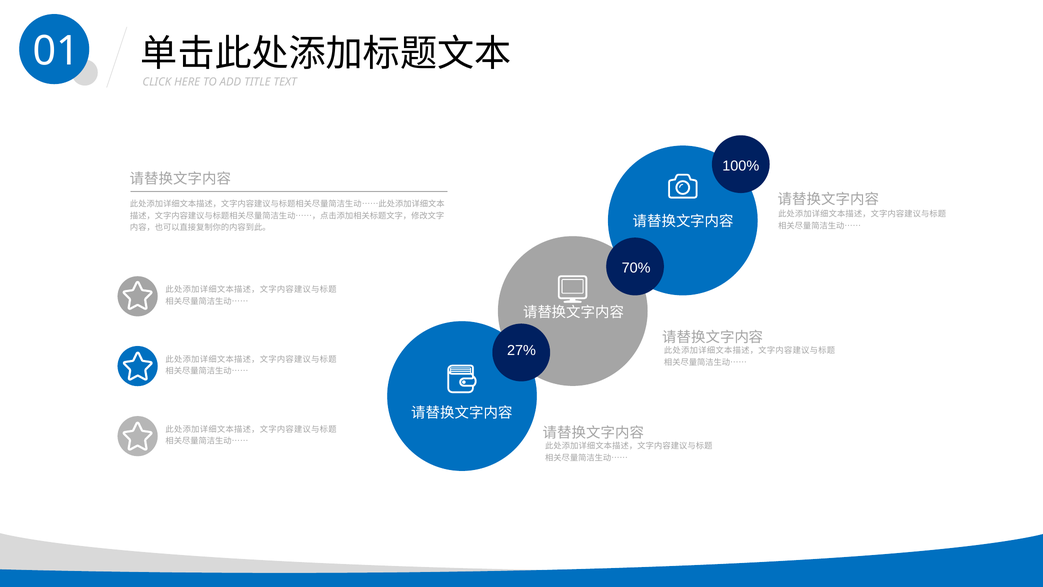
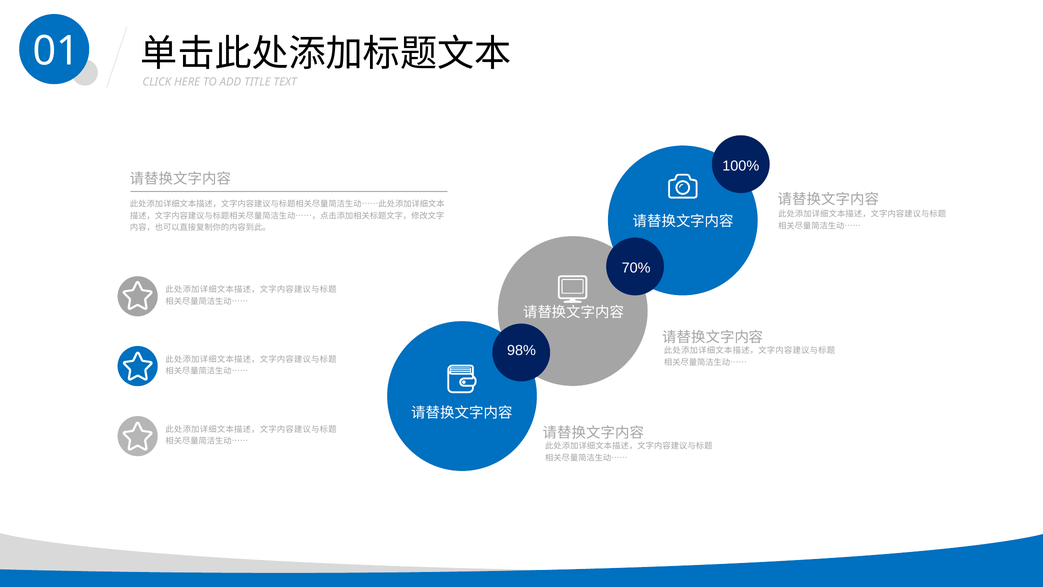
27%: 27% -> 98% (521, 350)
